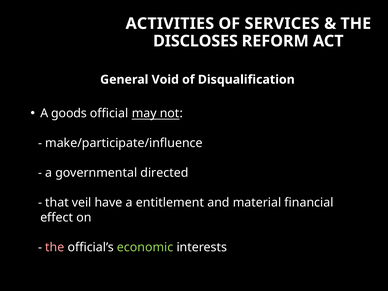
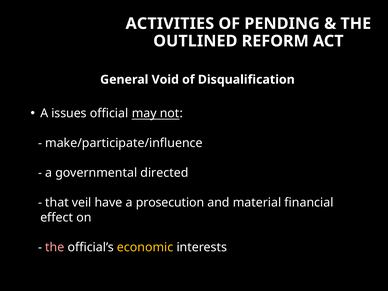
SERVICES: SERVICES -> PENDING (282, 24)
DISCLOSES: DISCLOSES -> OUTLINED (195, 41)
goods: goods -> issues (69, 113)
entitlement: entitlement -> prosecution (170, 203)
economic colour: light green -> yellow (145, 247)
